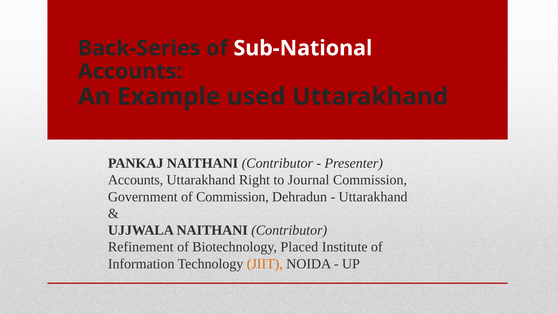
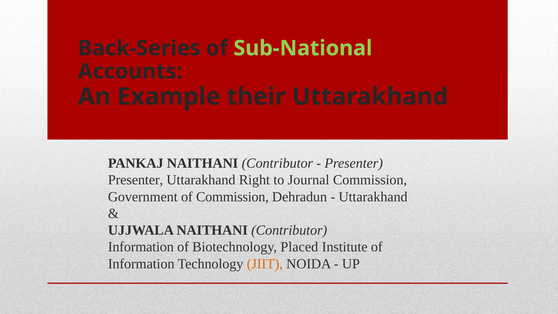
Sub-National colour: white -> light green (303, 48)
used: used -> their (256, 97)
Accounts: Accounts -> Presenter (136, 180)
Refinement: Refinement -> Information (141, 247)
